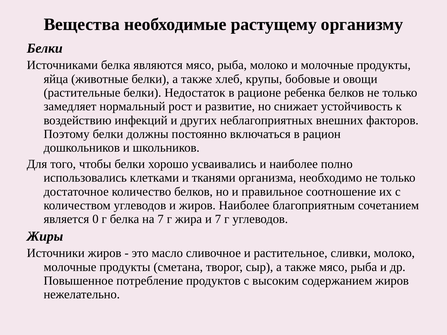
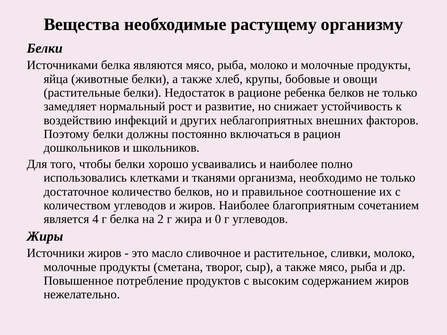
0: 0 -> 4 (95, 219)
на 7: 7 -> 2 (161, 219)
и 7: 7 -> 0 (218, 219)
